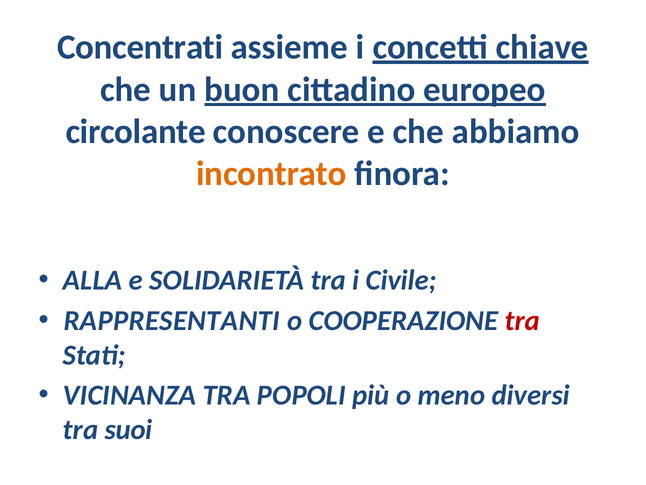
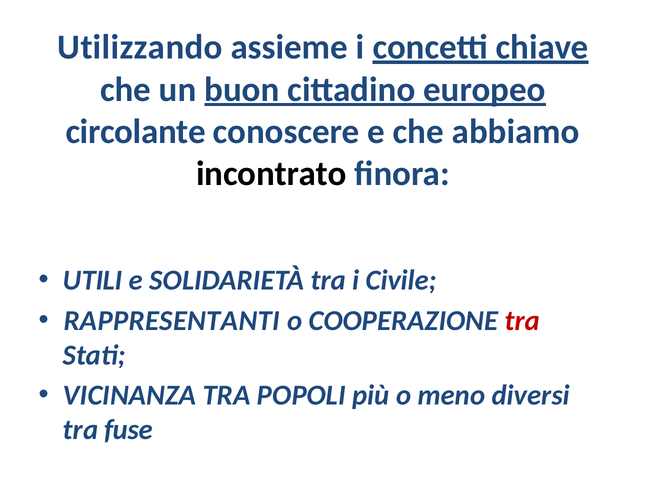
Concentrati: Concentrati -> Utilizzando (140, 47)
incontrato colour: orange -> black (271, 173)
ALLA: ALLA -> UTILI (93, 280)
suoi: suoi -> fuse (129, 429)
